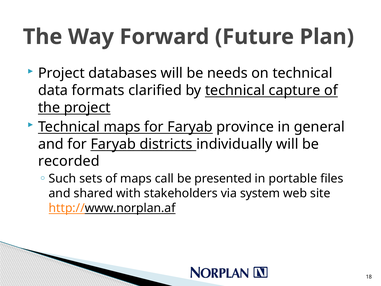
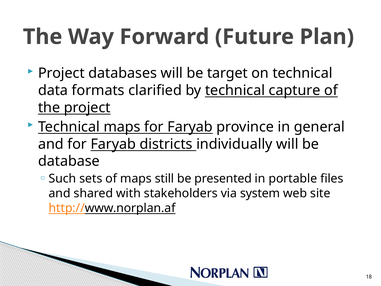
needs: needs -> target (227, 73)
recorded: recorded -> database (69, 161)
call: call -> still (164, 179)
